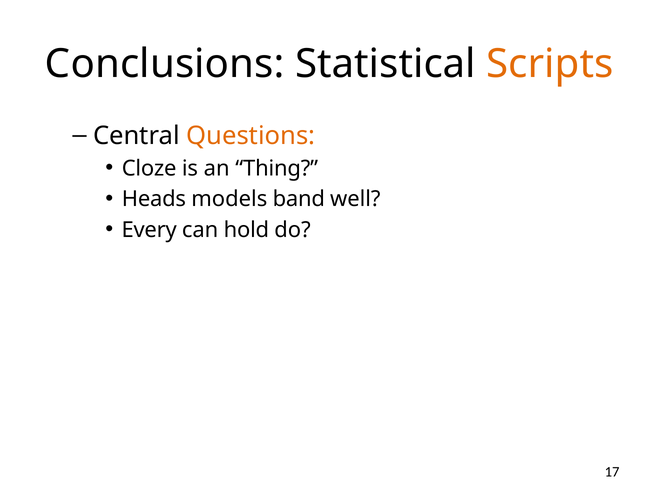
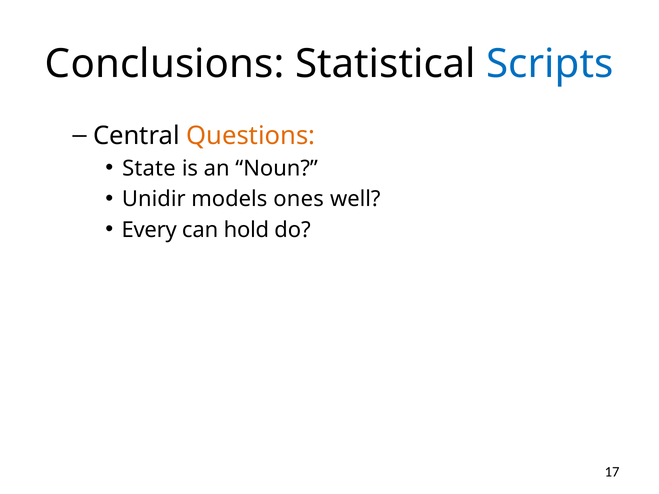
Scripts colour: orange -> blue (550, 64)
Cloze: Cloze -> State (149, 168)
Thing: Thing -> Noun (277, 168)
Heads: Heads -> Unidir (154, 199)
band: band -> ones (299, 199)
